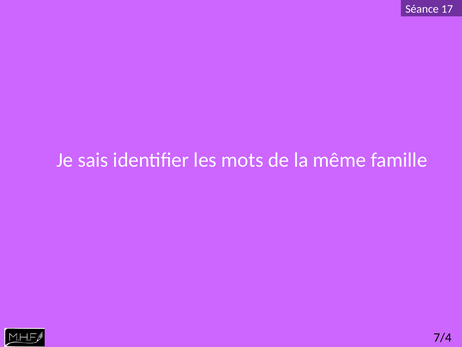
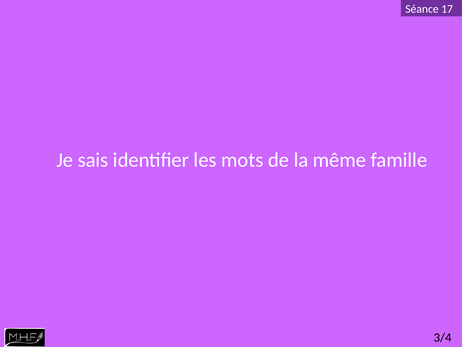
7/4: 7/4 -> 3/4 (443, 337)
